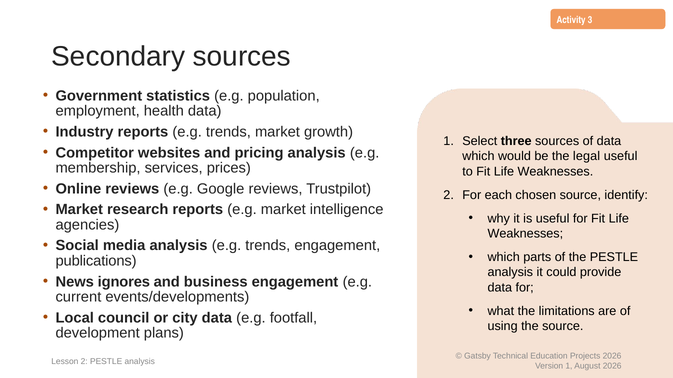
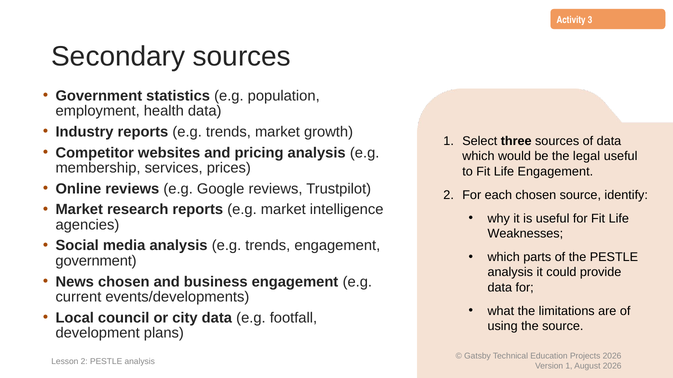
to Fit Life Weaknesses: Weaknesses -> Engagement (555, 172)
publications: publications -> government (96, 261)
News ignores: ignores -> chosen (124, 282)
